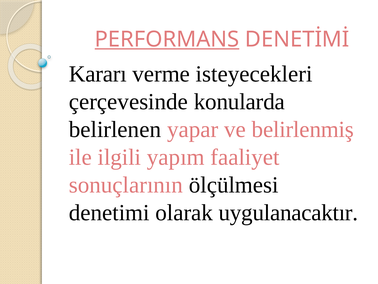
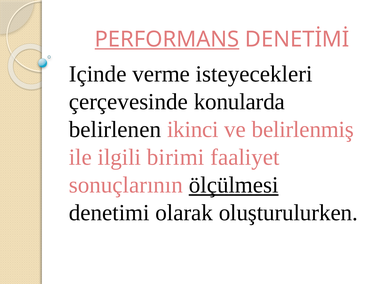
Kararı: Kararı -> Içinde (98, 74)
yapar: yapar -> ikinci (193, 129)
yapım: yapım -> birimi (176, 157)
ölçülmesi underline: none -> present (234, 185)
uygulanacaktır: uygulanacaktır -> oluşturulurken (288, 212)
